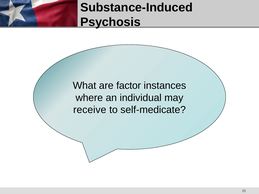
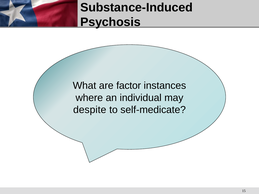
receive: receive -> despite (90, 110)
